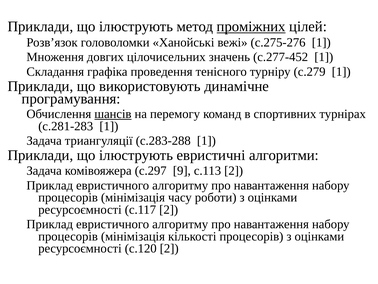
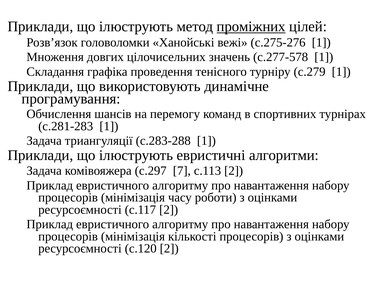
с.277-452: с.277-452 -> с.277-578 (281, 57)
шансів underline: present -> none (113, 114)
9: 9 -> 7 (182, 170)
